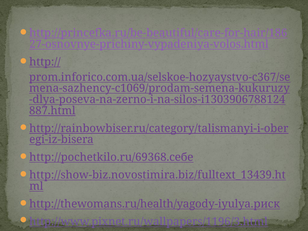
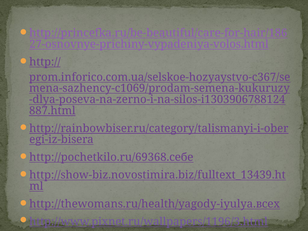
http://thewomans.ru/health/yagody-iyulya.риск: http://thewomans.ru/health/yagody-iyulya.риск -> http://thewomans.ru/health/yagody-iyulya.всех (155, 204)
